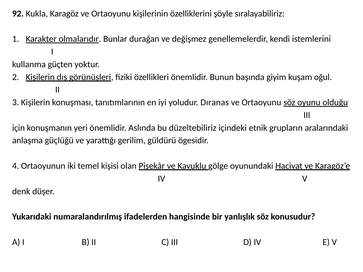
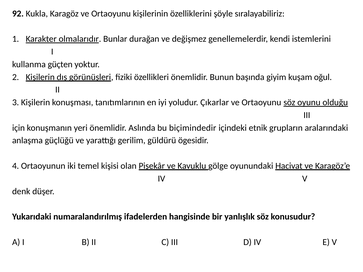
Dıranas: Dıranas -> Çıkarlar (215, 103)
düzeltebiliriz: düzeltebiliriz -> biçimindedir (193, 128)
